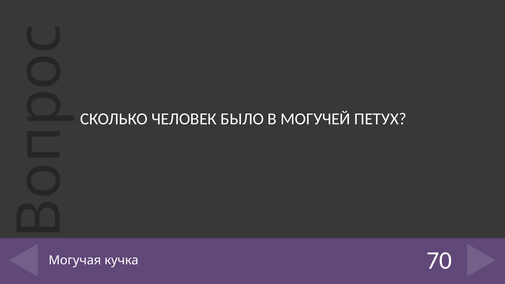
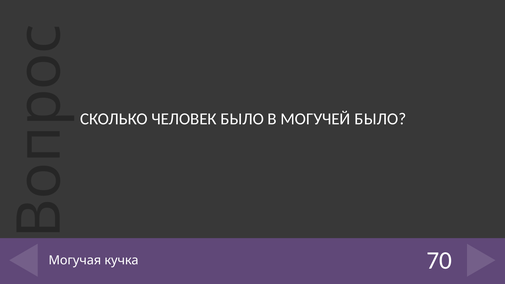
МОГУЧЕЙ ПЕТУХ: ПЕТУХ -> БЫЛО (380, 119)
